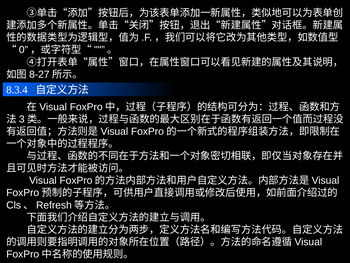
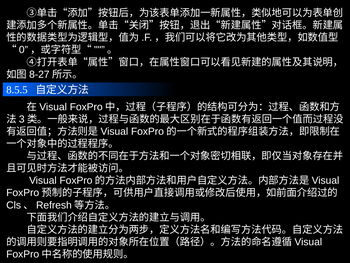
8.3.4: 8.3.4 -> 8.5.5 (17, 90)
